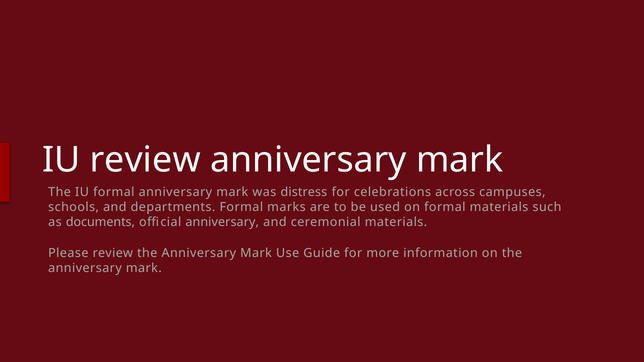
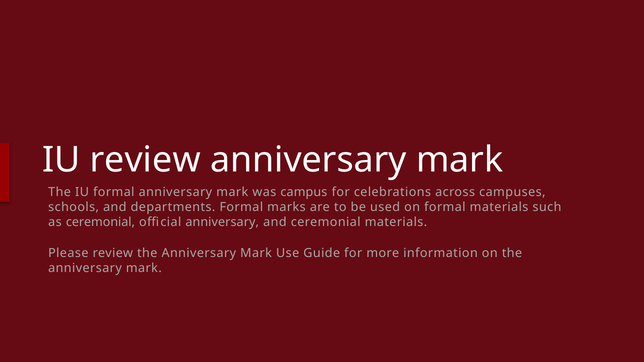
distress: distress -> campus (304, 192)
as documents: documents -> ceremonial (100, 222)
